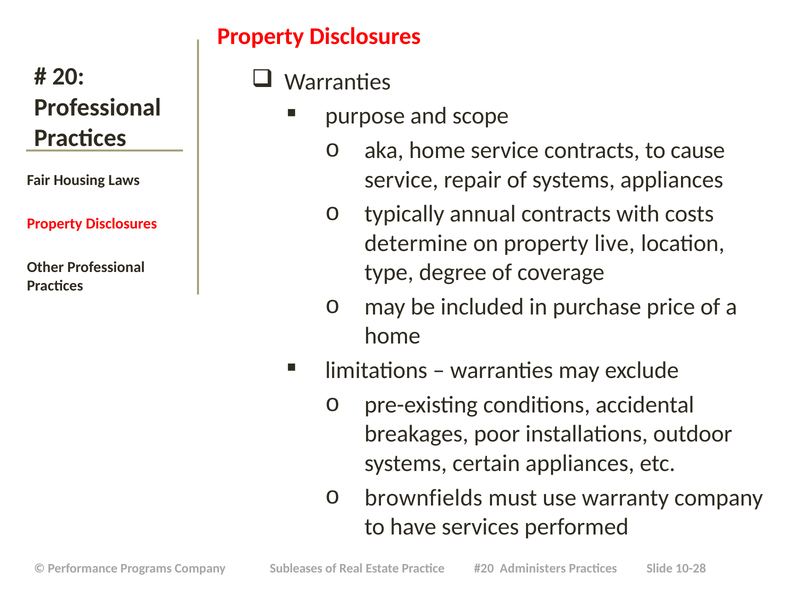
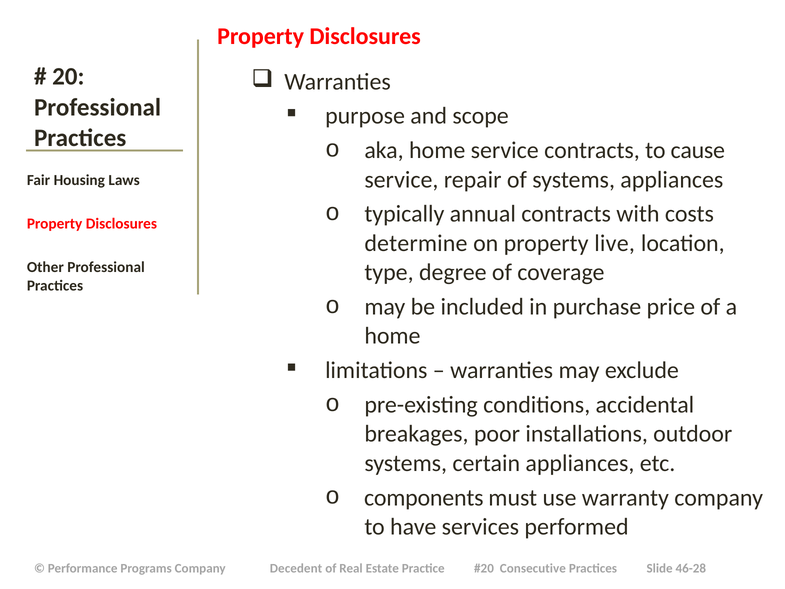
brownfields: brownfields -> components (424, 497)
Subleases: Subleases -> Decedent (296, 568)
Administers: Administers -> Consecutive (533, 568)
10-28: 10-28 -> 46-28 (691, 568)
